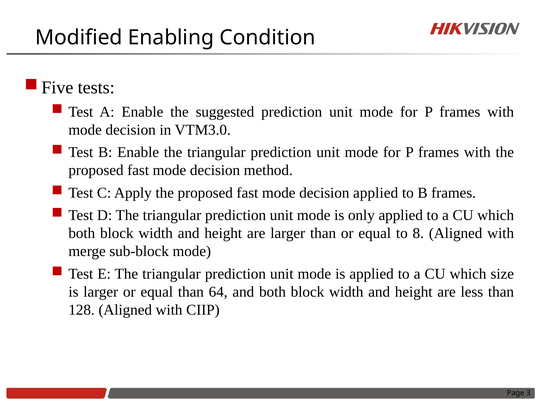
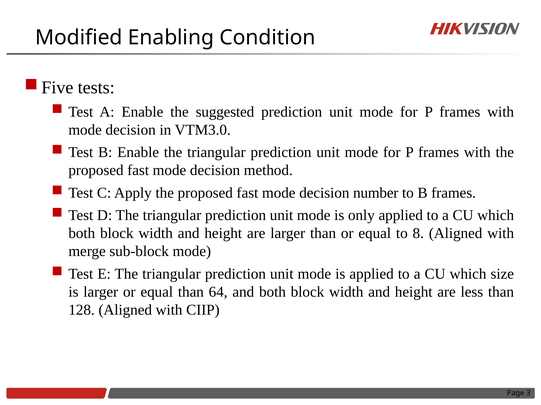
decision applied: applied -> number (376, 193)
